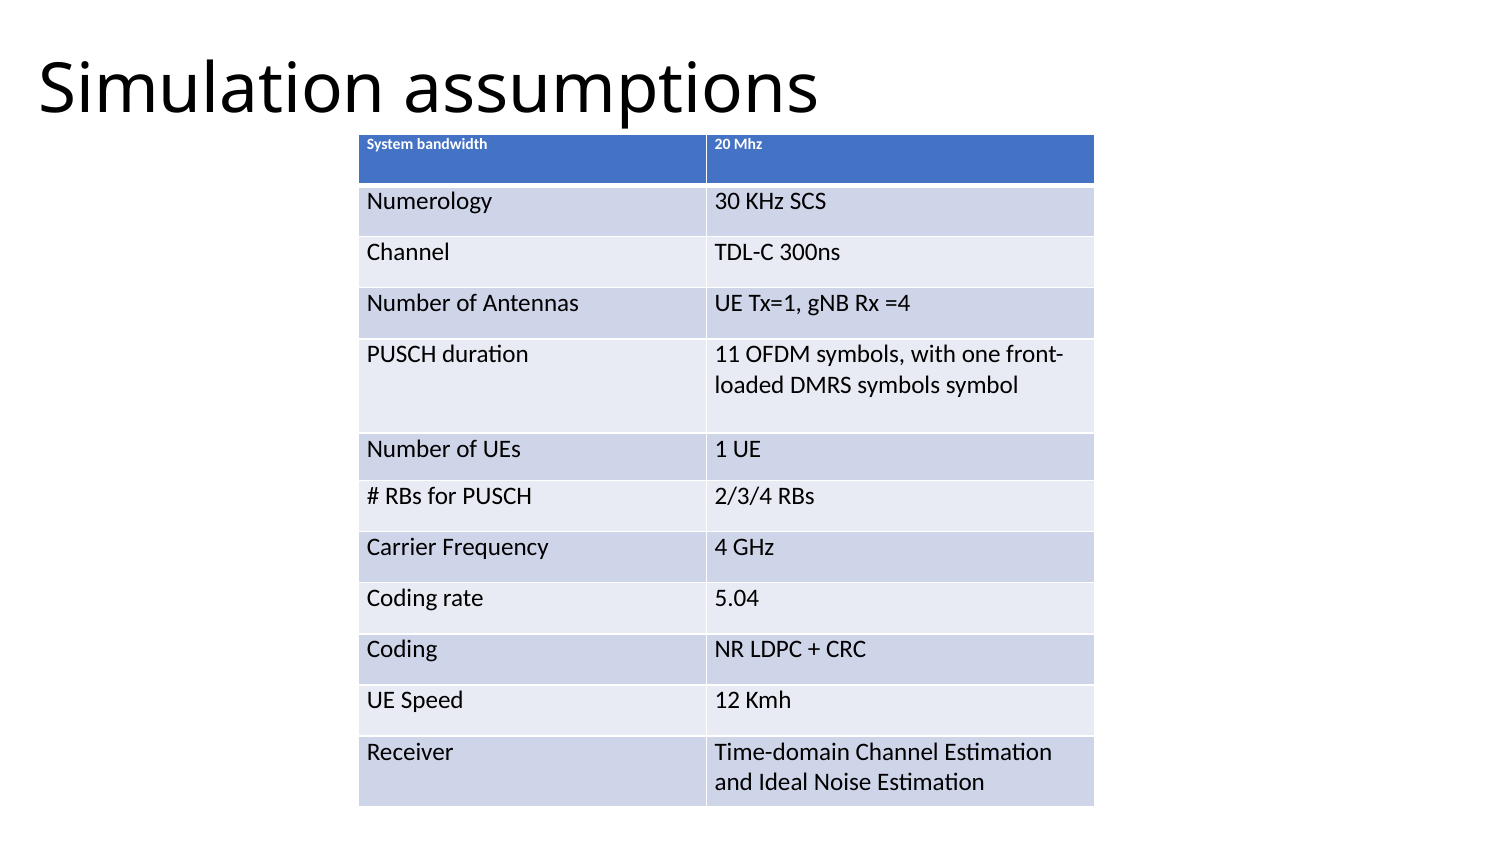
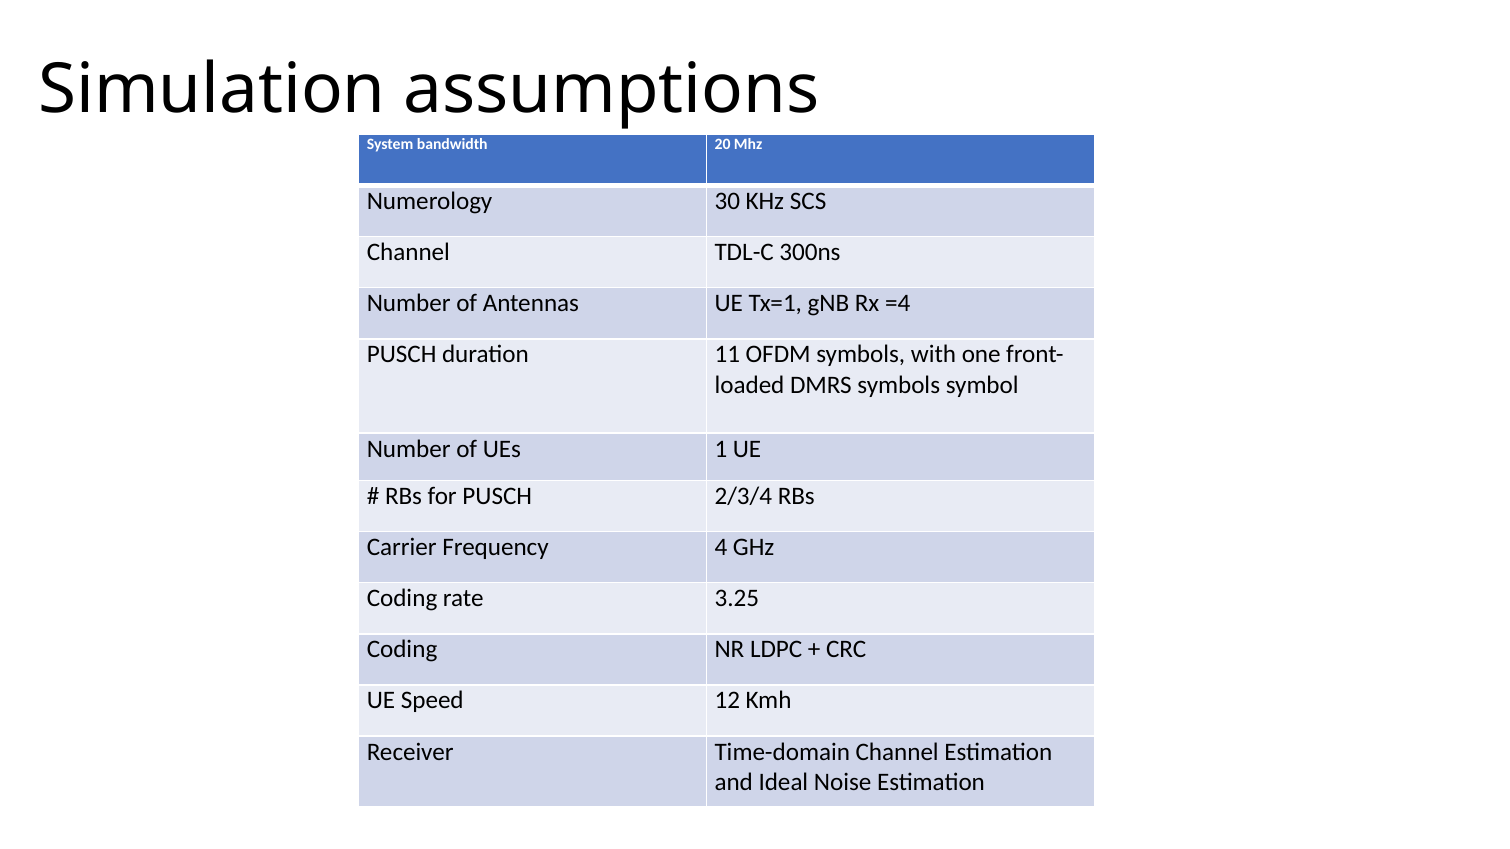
5.04: 5.04 -> 3.25 (737, 599)
